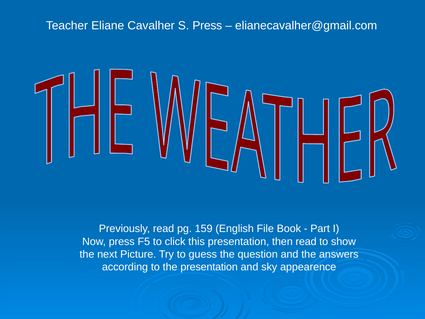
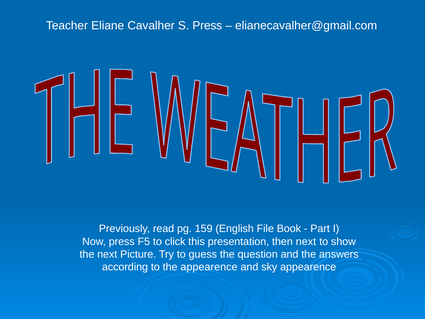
then read: read -> next (306, 241)
the presentation: presentation -> appearence (209, 267)
